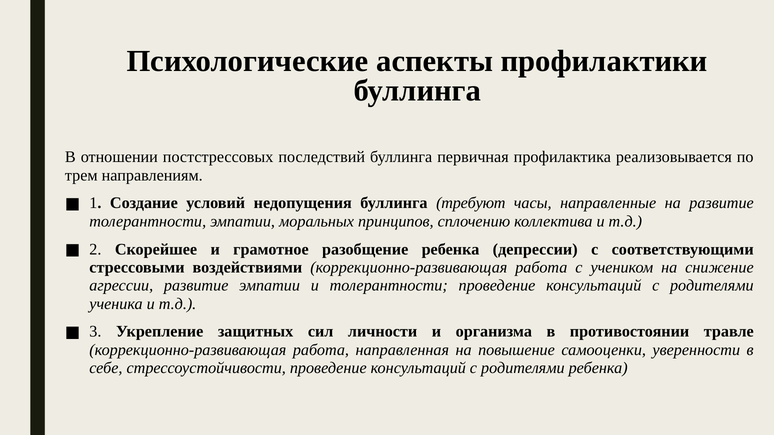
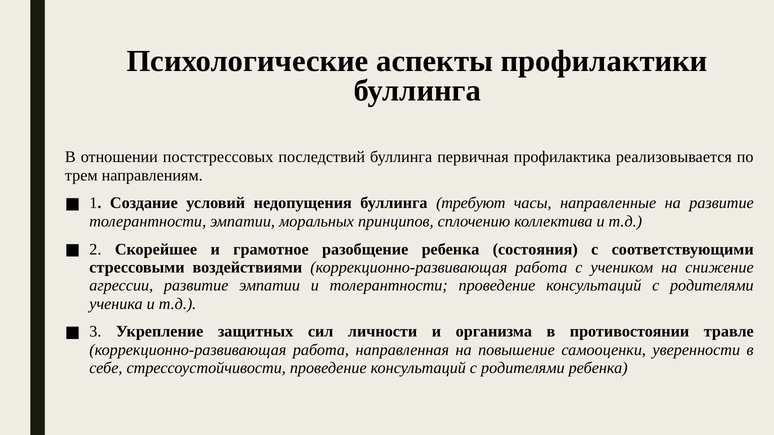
депрессии: депрессии -> состояния (535, 249)
